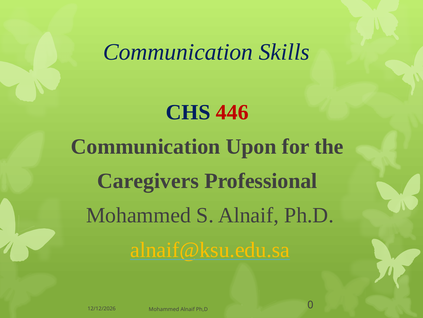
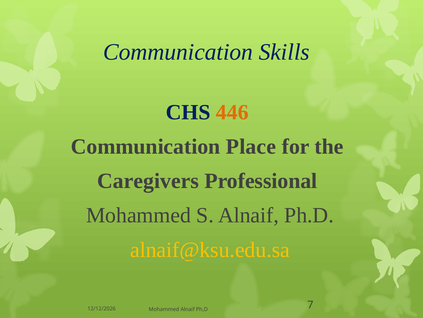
446 colour: red -> orange (232, 112)
Upon: Upon -> Place (251, 146)
0: 0 -> 7 (310, 304)
